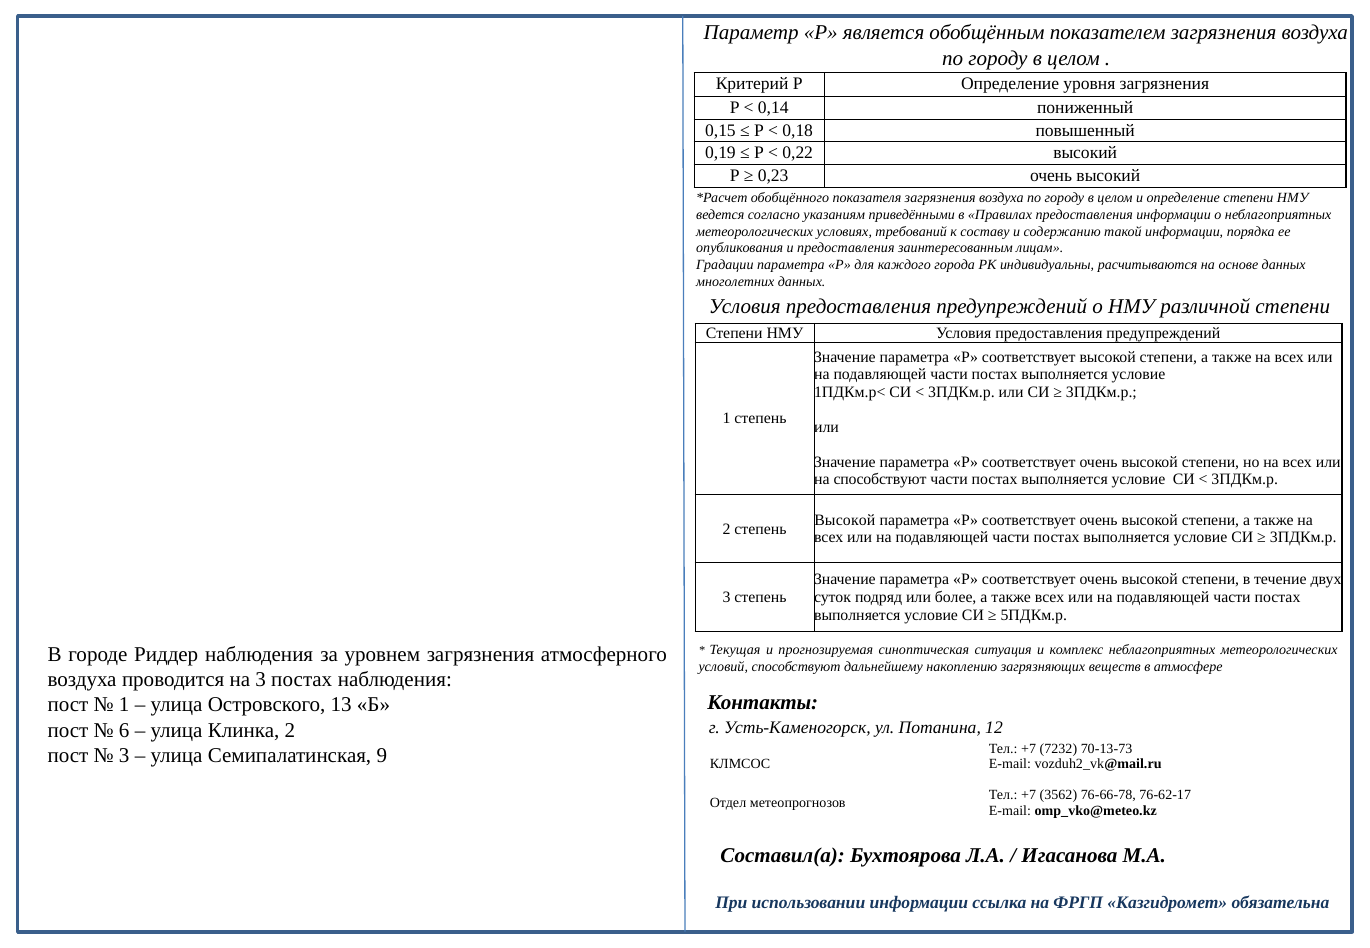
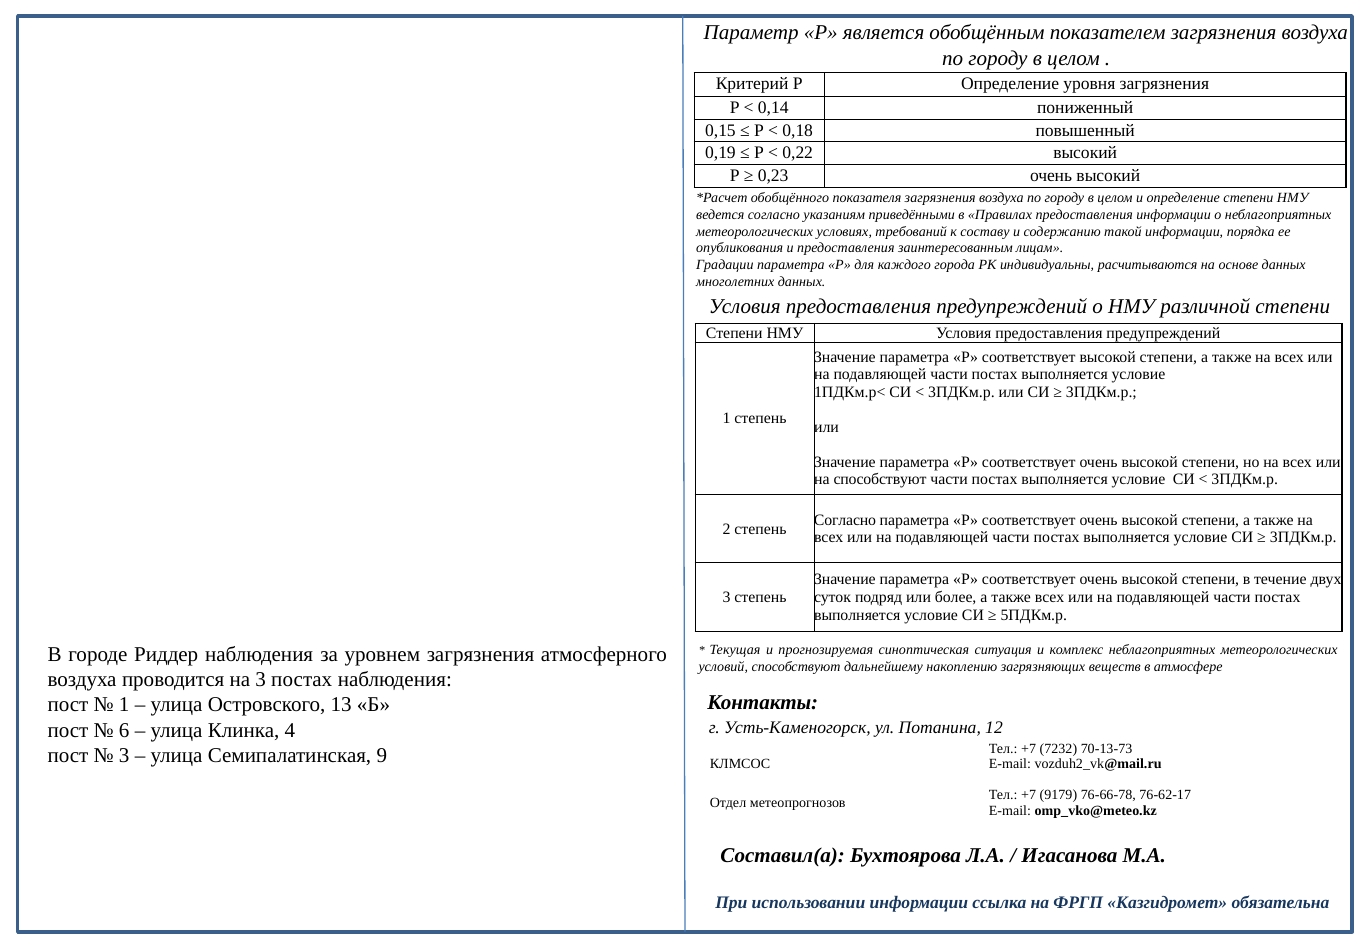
Высокой: Высокой -> Согласно (845, 520)
Клинка 2: 2 -> 4 (290, 731)
3562: 3562 -> 9179 (1058, 795)
